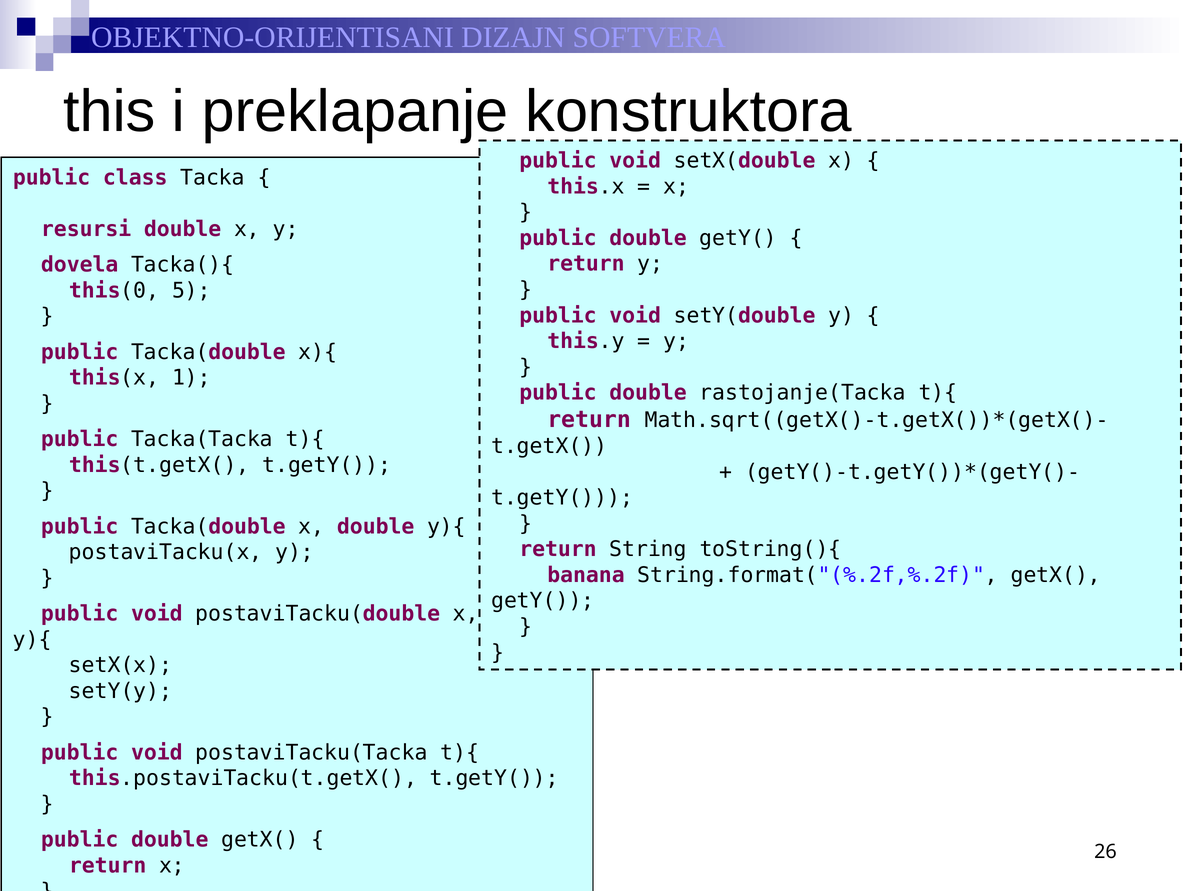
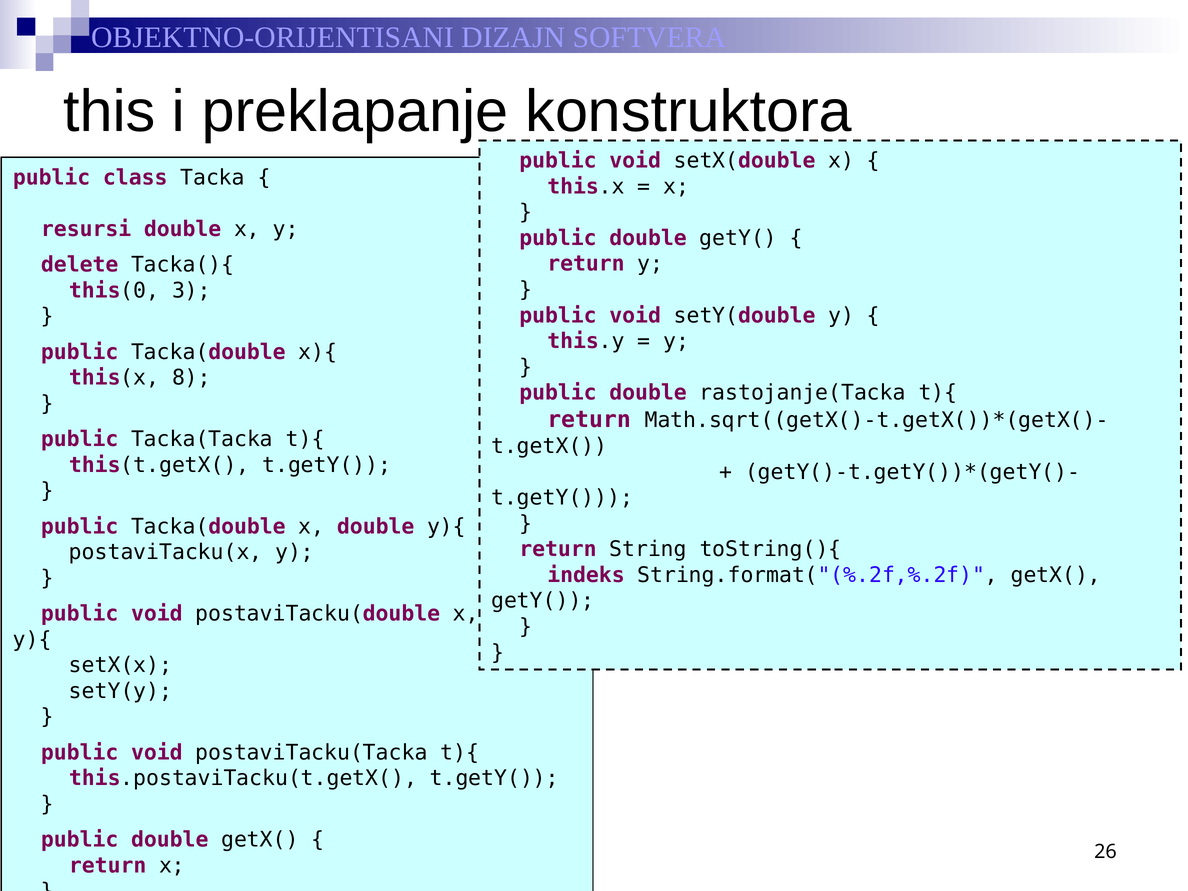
dovela: dovela -> delete (80, 265)
5: 5 -> 3 (191, 291)
1: 1 -> 8 (191, 378)
banana: banana -> indeks (586, 575)
